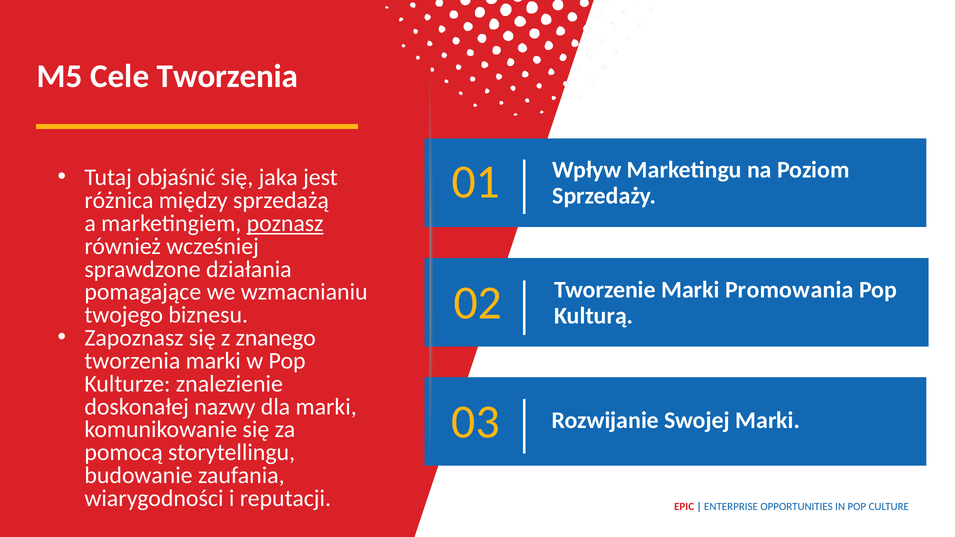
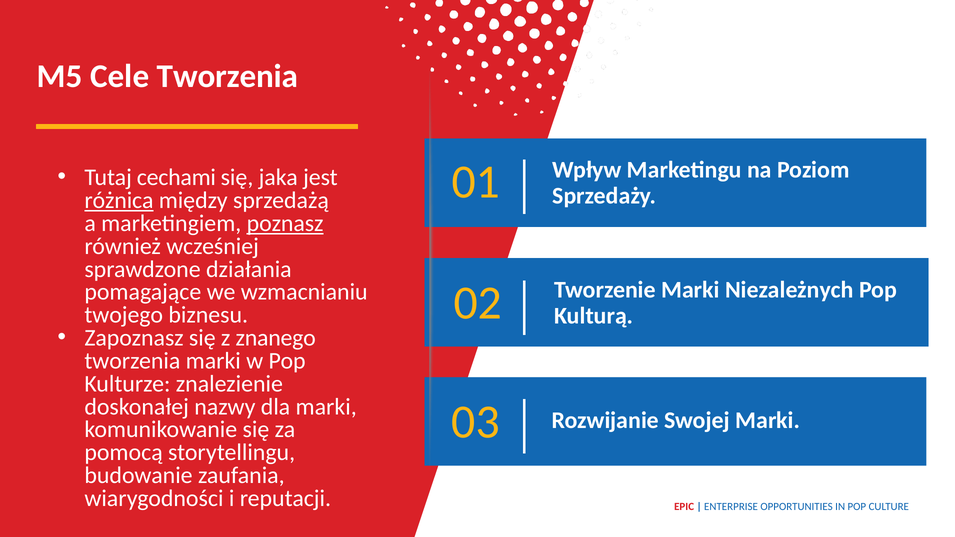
objaśnić: objaśnić -> cechami (176, 178)
różnica underline: none -> present (119, 200)
Promowania: Promowania -> Niezależnych (789, 290)
